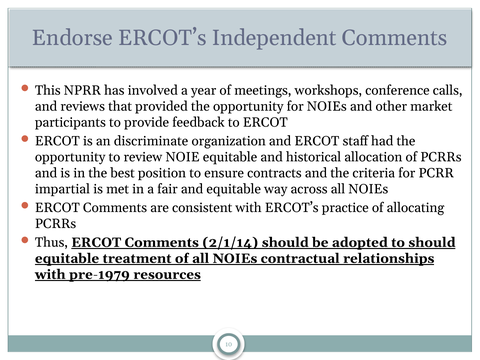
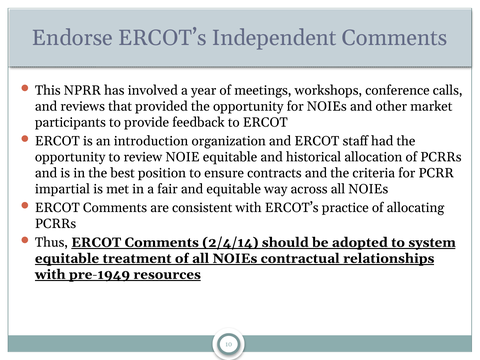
discriminate: discriminate -> introduction (151, 141)
2/1/14: 2/1/14 -> 2/4/14 (230, 242)
to should: should -> system (432, 242)
pre-1979: pre-1979 -> pre-1949 (99, 274)
